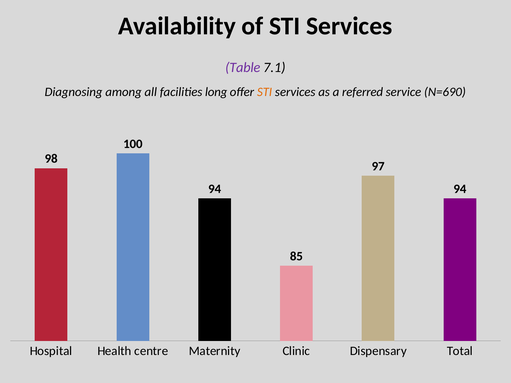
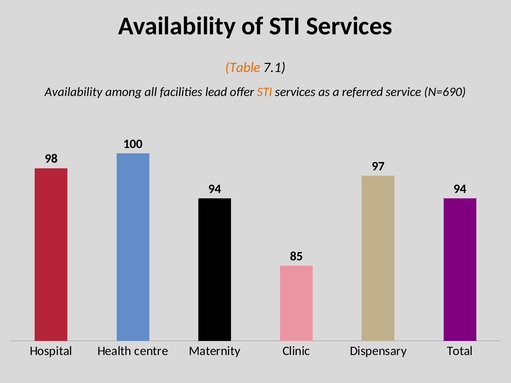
Table colour: purple -> orange (243, 67)
Diagnosing: Diagnosing -> Availability (74, 92)
long: long -> lead (216, 92)
